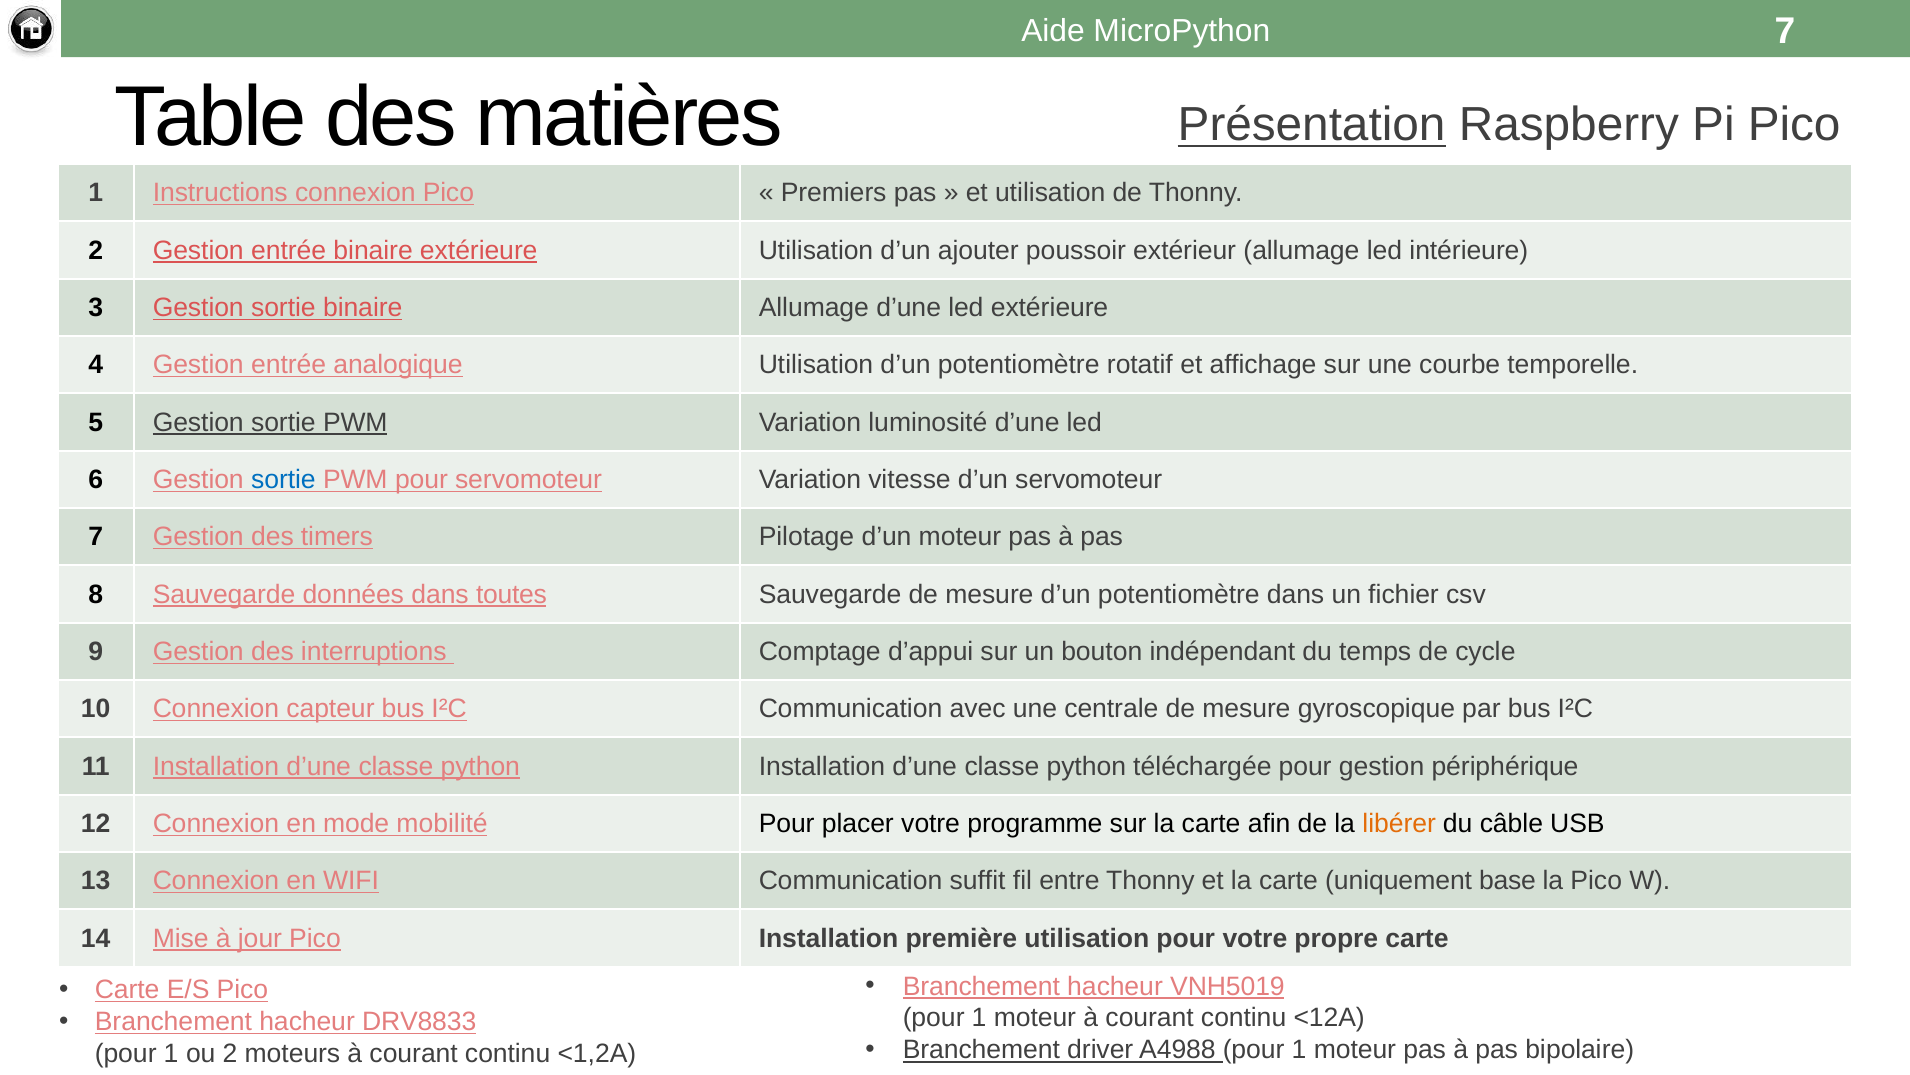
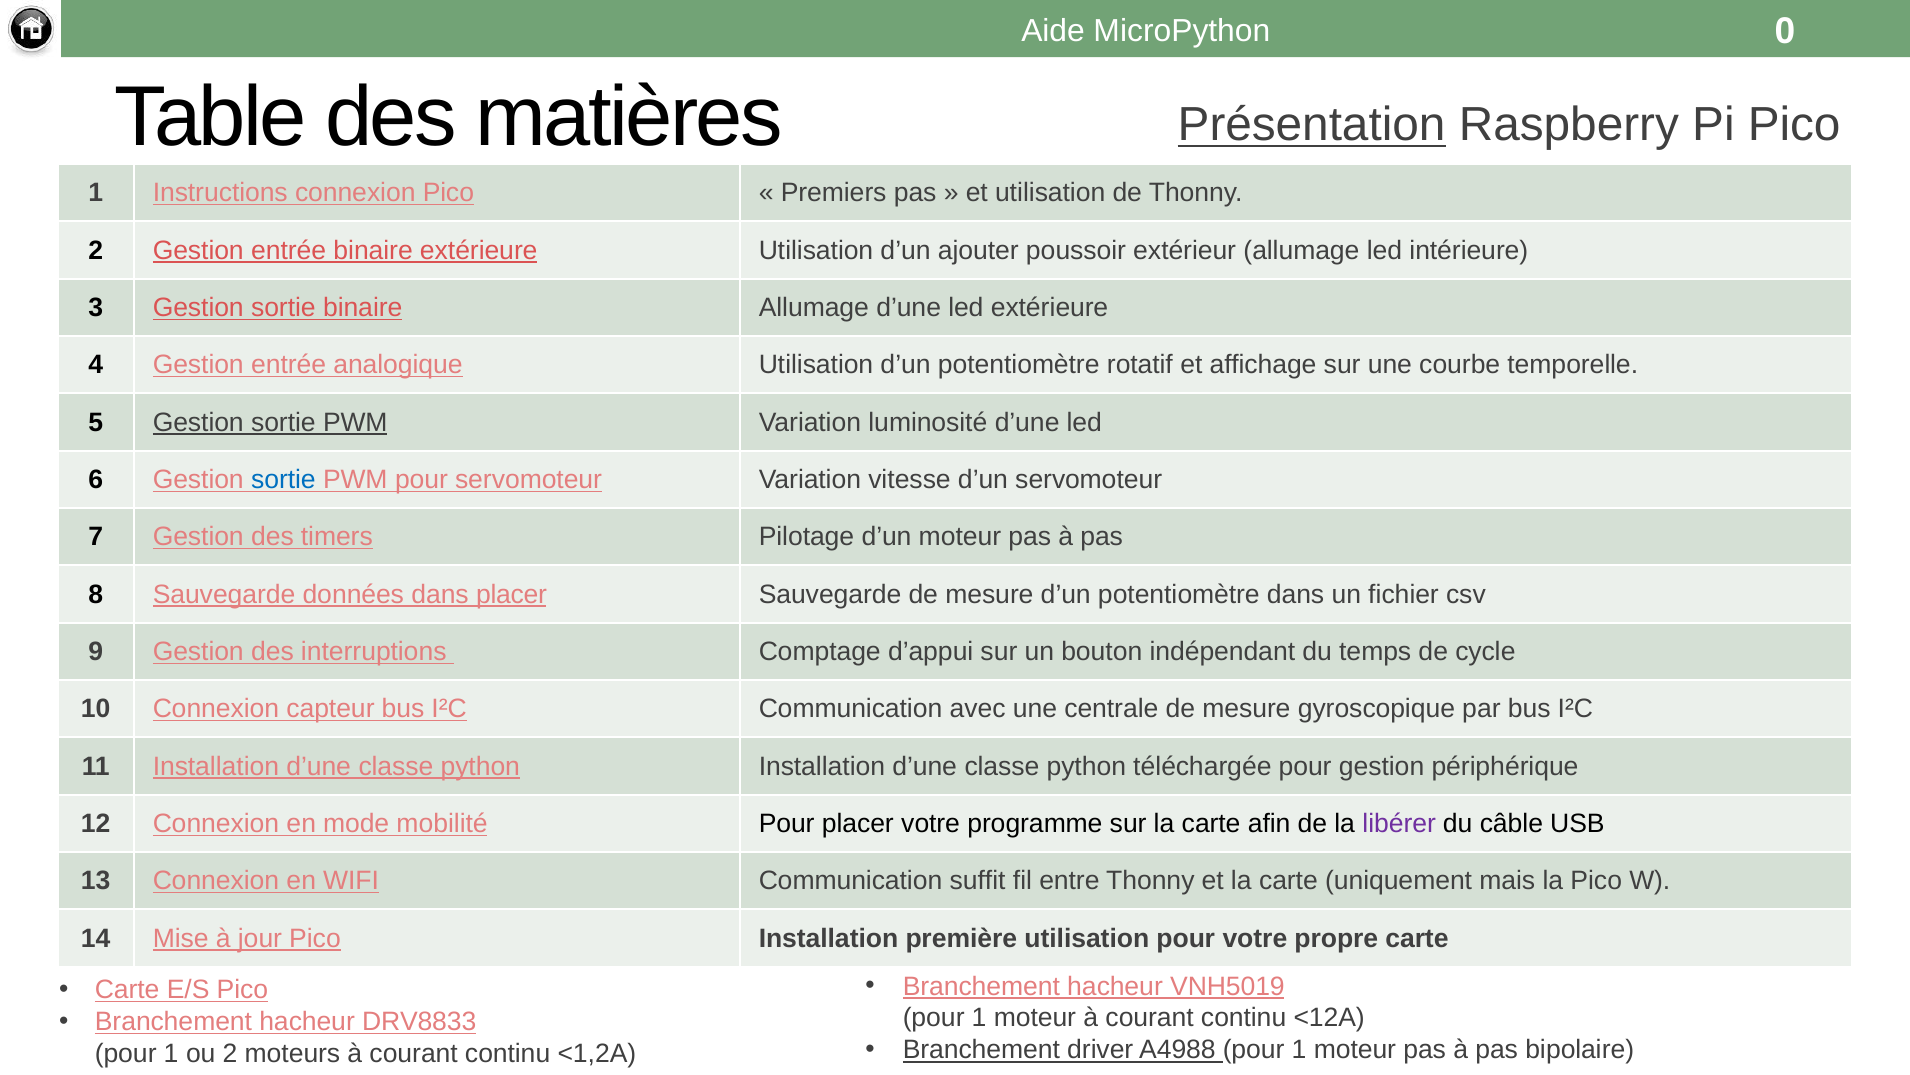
MicroPython 7: 7 -> 0 (1785, 31)
dans toutes: toutes -> placer (512, 594)
libérer colour: orange -> purple (1399, 823)
base: base -> mais (1507, 881)
